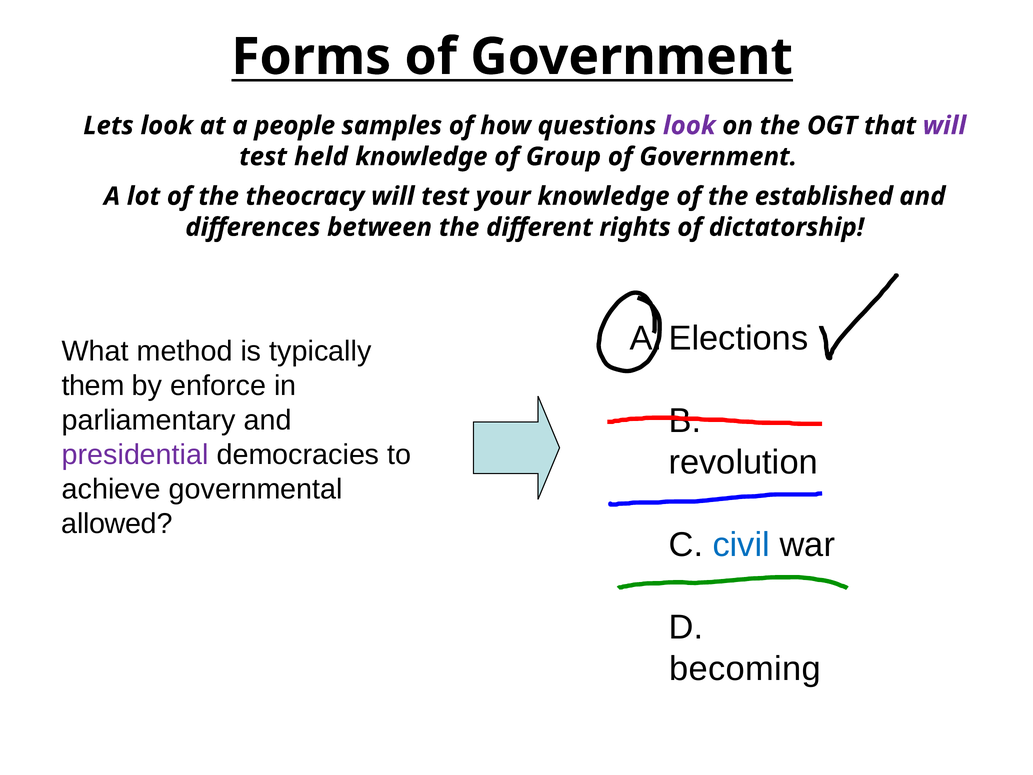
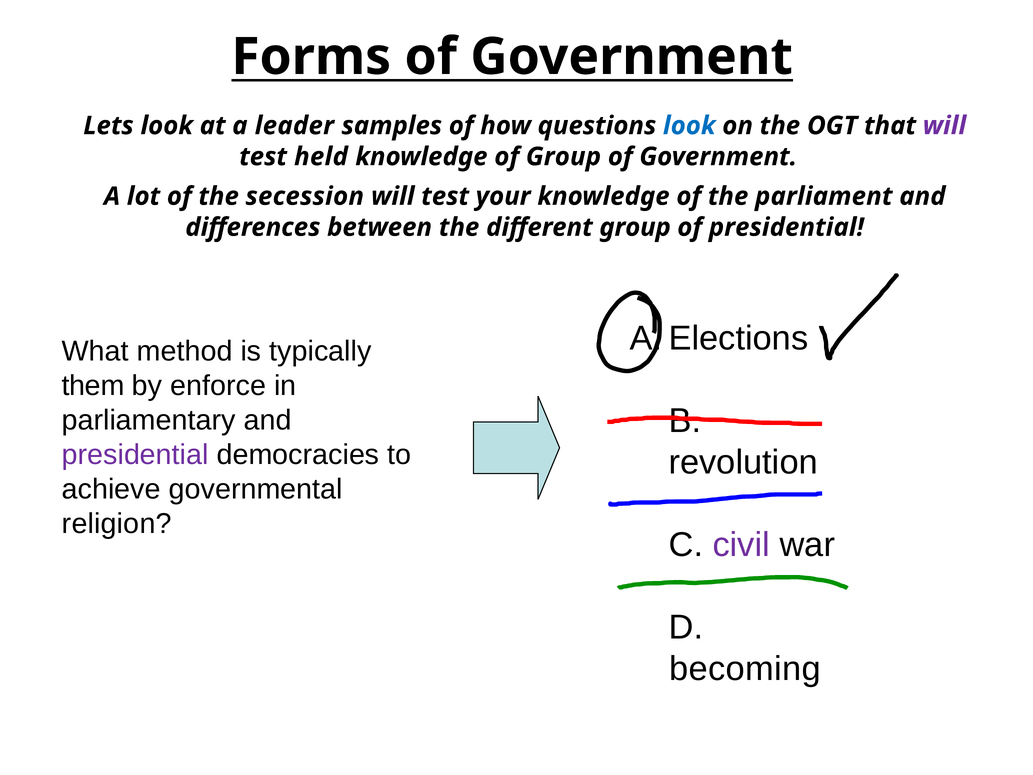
people: people -> leader (294, 126)
look colour: purple -> blue (689, 126)
theocracy: theocracy -> secession (305, 196)
established: established -> parliament (824, 196)
different rights: rights -> group (635, 227)
of dictatorship: dictatorship -> presidential (786, 227)
allowed: allowed -> religion (117, 524)
civil colour: blue -> purple (741, 545)
